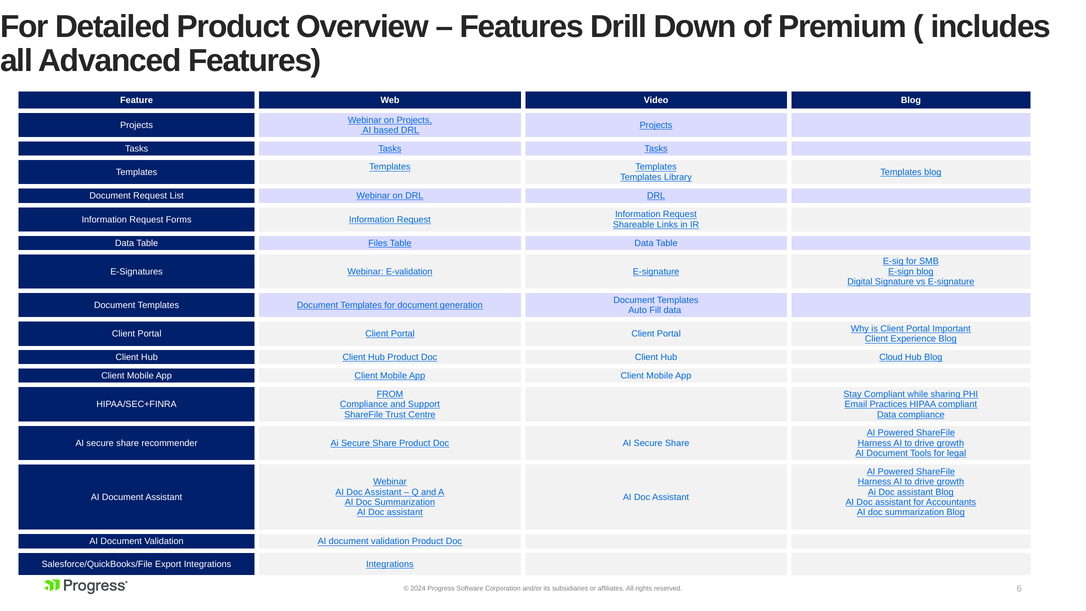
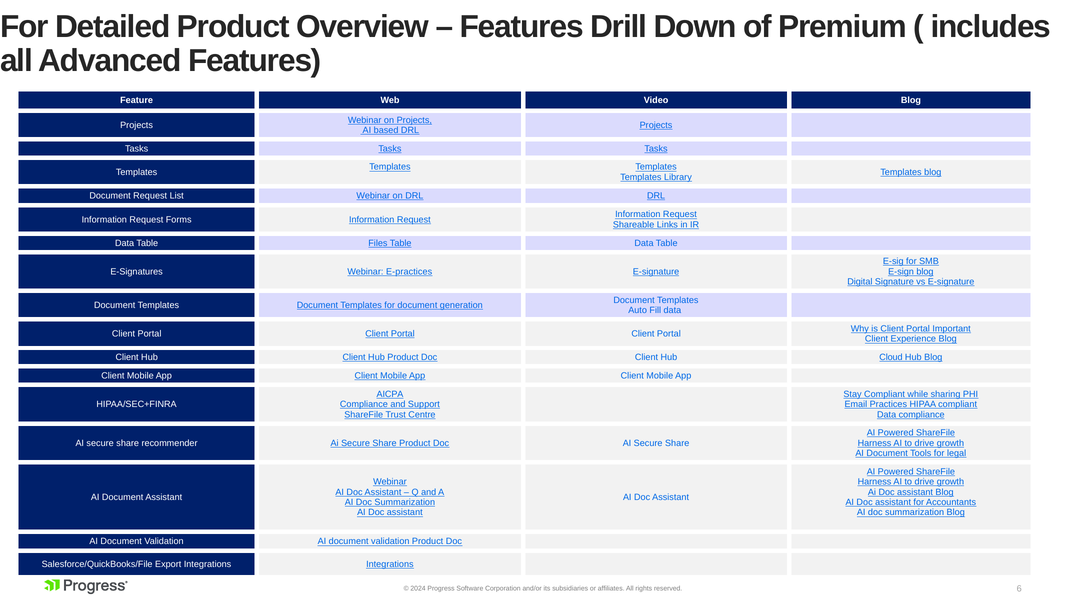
E-validation: E-validation -> E-practices (409, 272)
FROM: FROM -> AICPA (390, 394)
